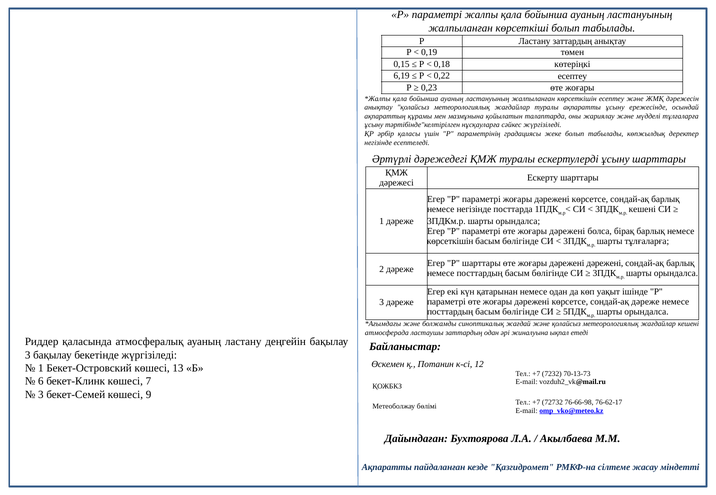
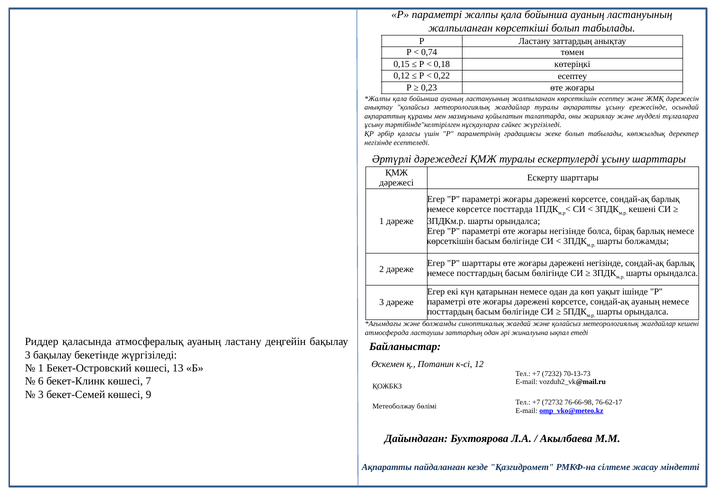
0,19: 0,19 -> 0,74 (429, 52)
6,19: 6,19 -> 0,12 (402, 76)
немесе негізінде: негізінде -> көрсетсе (474, 210)
дәрежені: дәрежені -> негізінде (567, 231)
шарты тұлғаларға: тұлғаларға -> болжамды (647, 242)
дәрежені дәрежені: дәрежені -> негізінде (605, 264)
сондай-ақ дәреже: дәреже -> ауаның (645, 302)
